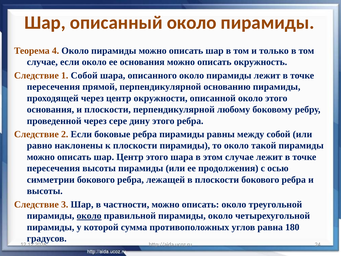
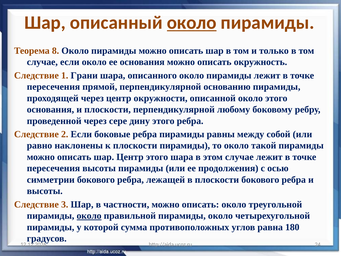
около underline: none -> present (192, 23)
4: 4 -> 8 (56, 51)
1 Собой: Собой -> Грани (84, 75)
